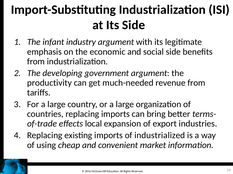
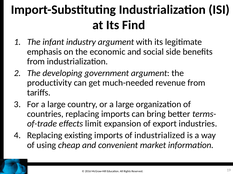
Its Side: Side -> Find (134, 25)
local: local -> limit (93, 124)
